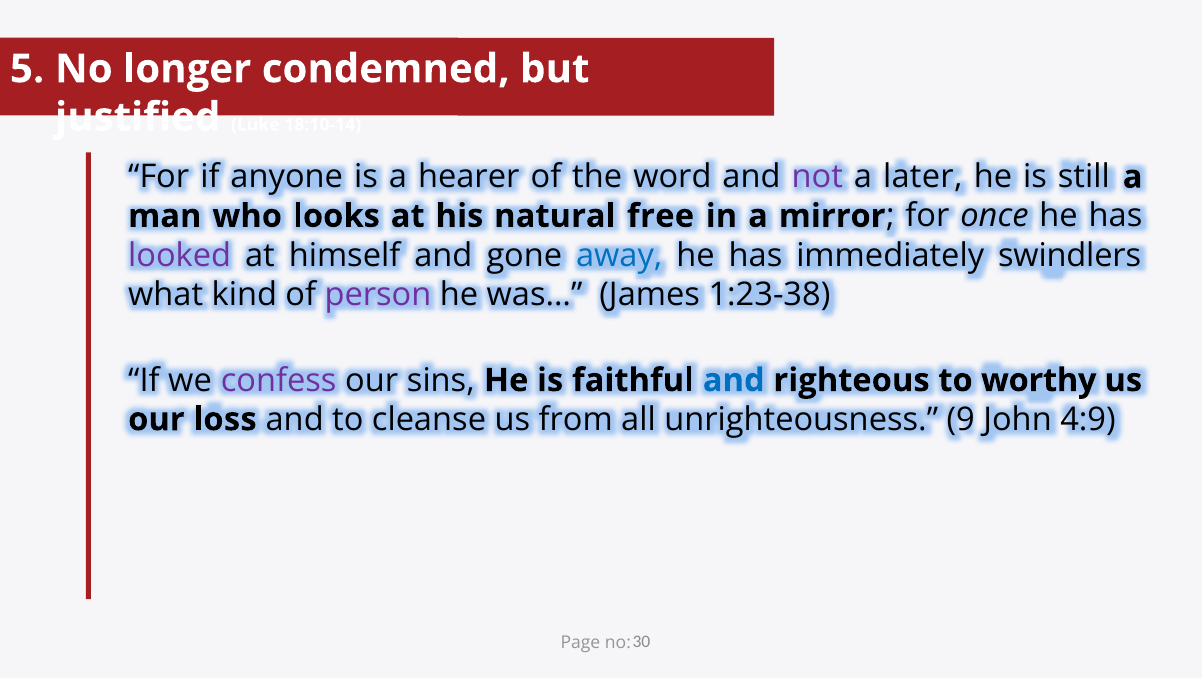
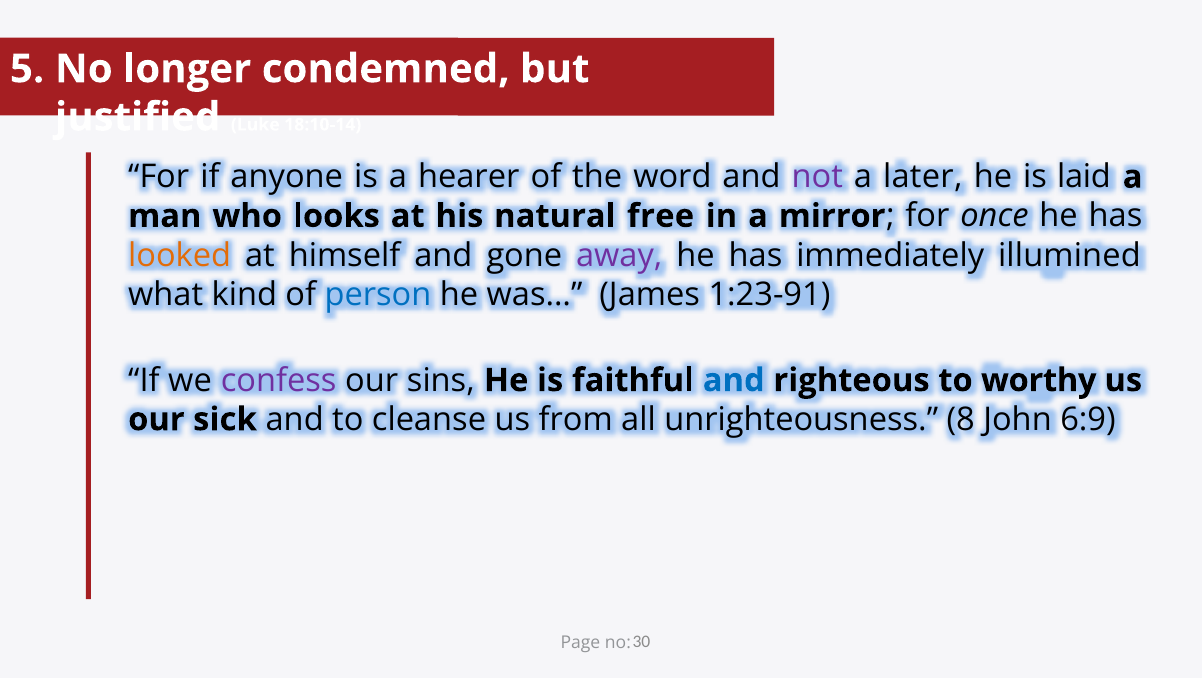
still: still -> laid (1084, 177)
looked colour: purple -> orange (180, 255)
away colour: blue -> purple (619, 255)
swindlers: swindlers -> illumined (1069, 255)
person colour: purple -> blue (378, 294)
1:23-38: 1:23-38 -> 1:23-91 (769, 294)
loss: loss -> sick (225, 419)
9: 9 -> 8 (961, 419)
4:9: 4:9 -> 6:9 (1088, 419)
